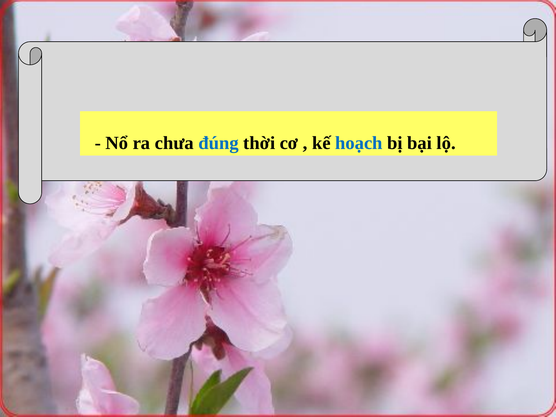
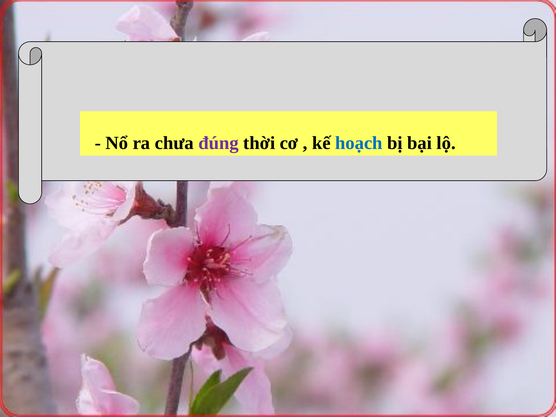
đúng colour: blue -> purple (219, 143)
